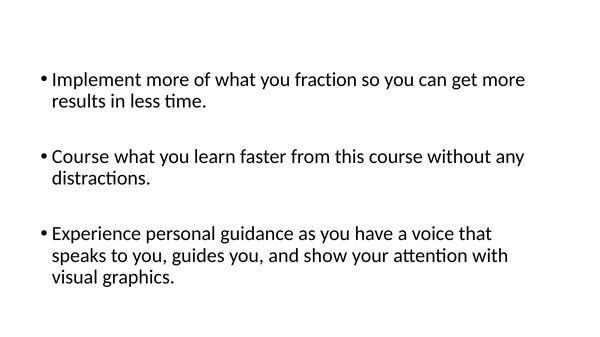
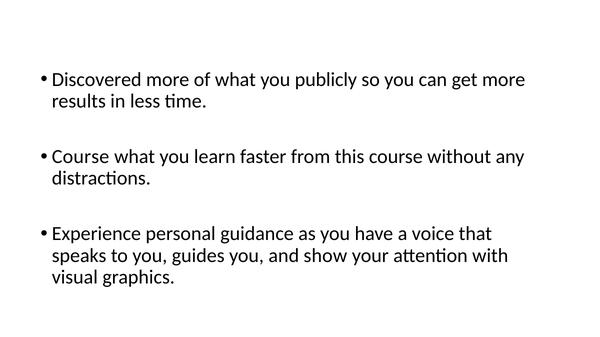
Implement: Implement -> Discovered (97, 80)
fraction: fraction -> publicly (326, 80)
